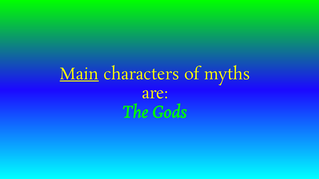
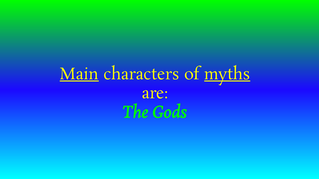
myths underline: none -> present (227, 74)
